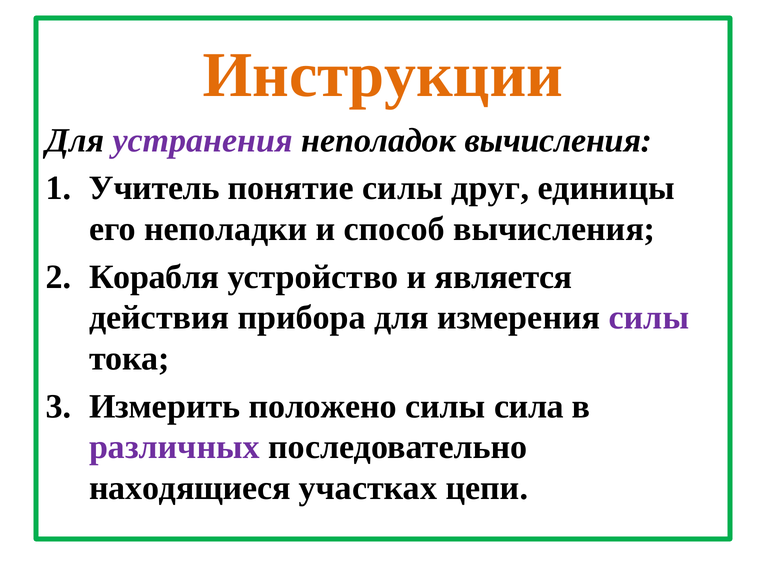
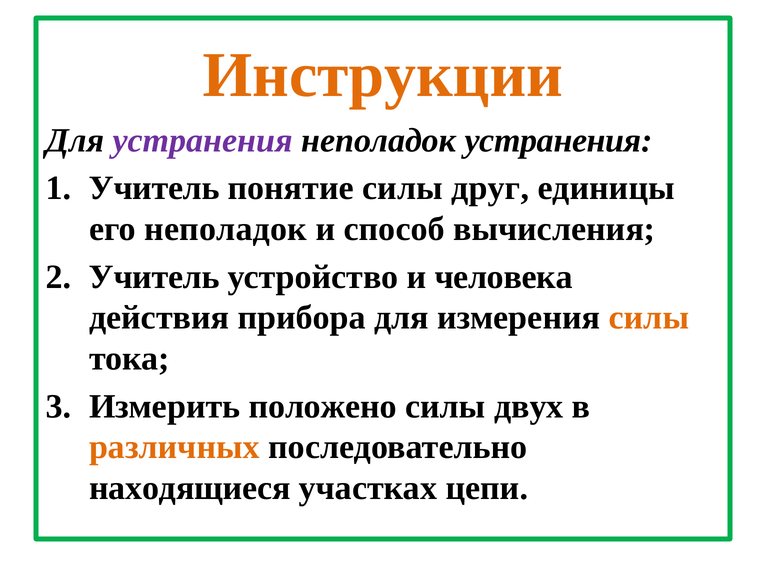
неполадок вычисления: вычисления -> устранения (559, 140)
его неполадки: неполадки -> неполадок (226, 229)
Корабля: Корабля -> Учитель (154, 277)
является: является -> человека (504, 277)
силы colour: purple -> orange (649, 317)
сила: сила -> двух (529, 406)
различных colour: purple -> orange (174, 447)
